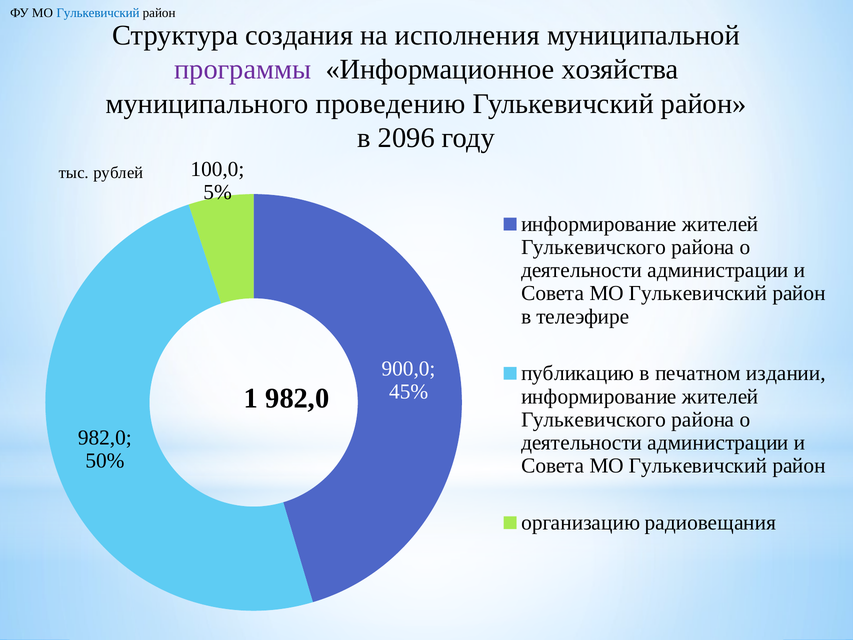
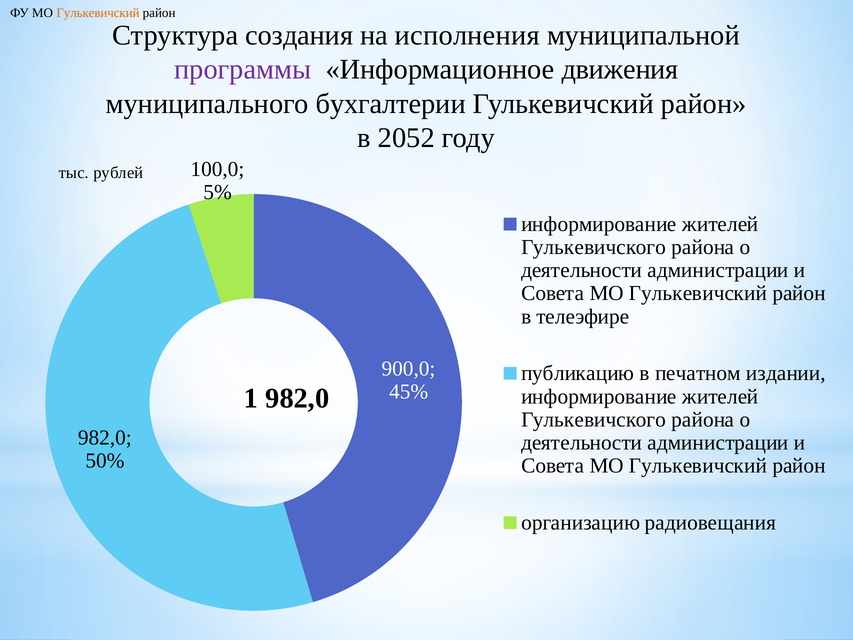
Гулькевичский colour: blue -> orange (98, 13)
хозяйства: хозяйства -> движения (620, 70)
проведению: проведению -> бухгалтерии (391, 104)
2096: 2096 -> 2052 (406, 138)
